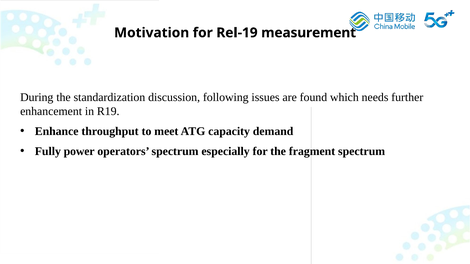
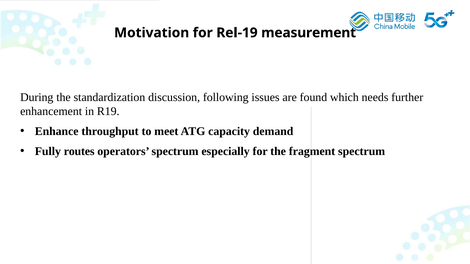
power: power -> routes (79, 151)
